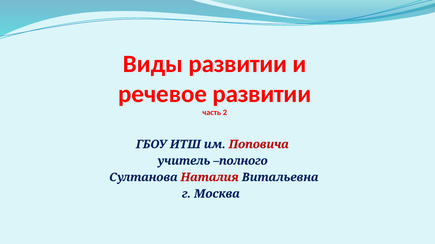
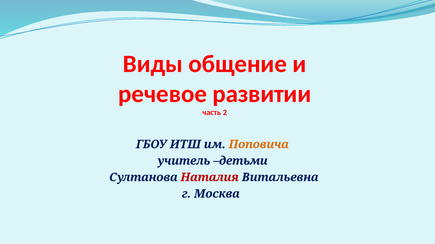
Виды развитии: развитии -> общение (238, 64)
Поповича colour: red -> orange (259, 145)
полного: полного -> детьми (240, 161)
